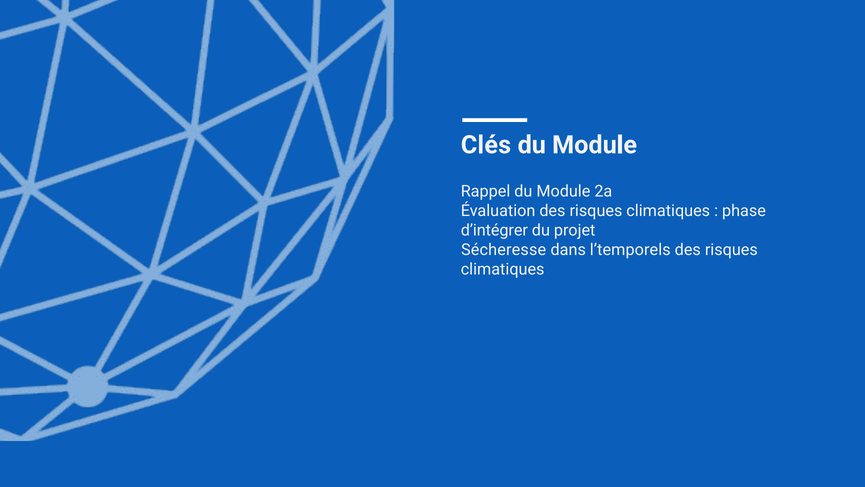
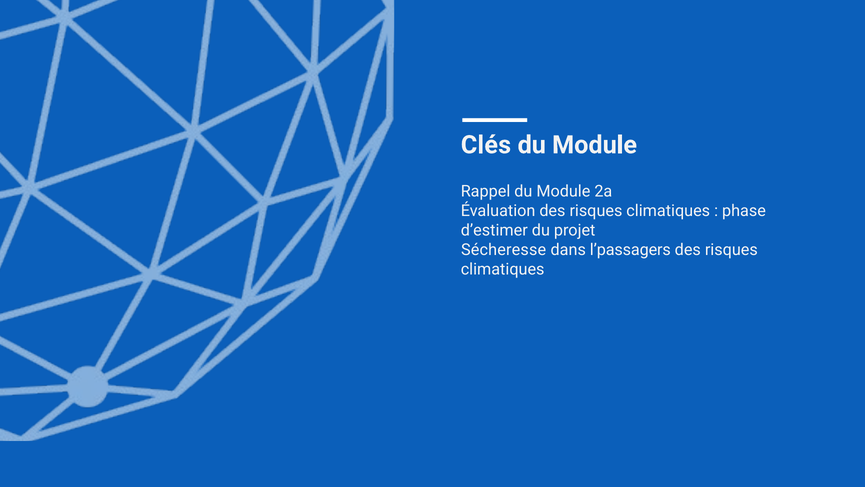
d’intégrer: d’intégrer -> d’estimer (494, 230)
l’temporels: l’temporels -> l’passagers (630, 250)
